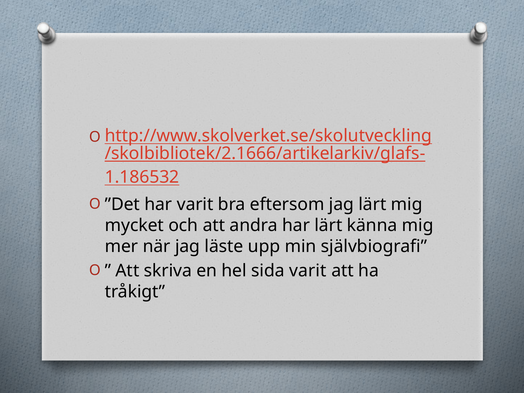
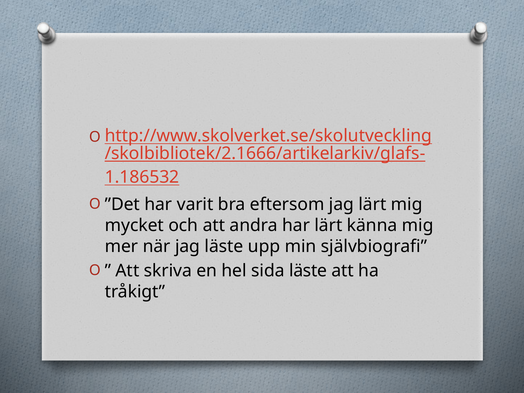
sida varit: varit -> läste (308, 271)
